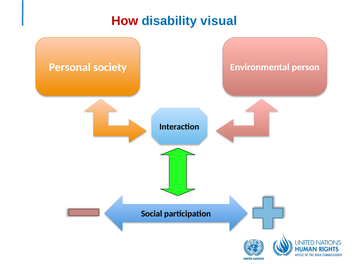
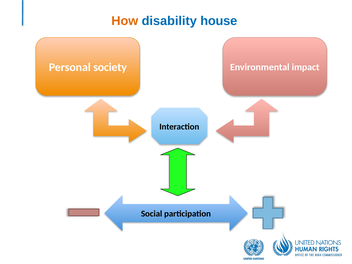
How colour: red -> orange (125, 21)
visual: visual -> house (219, 21)
person: person -> impact (306, 67)
